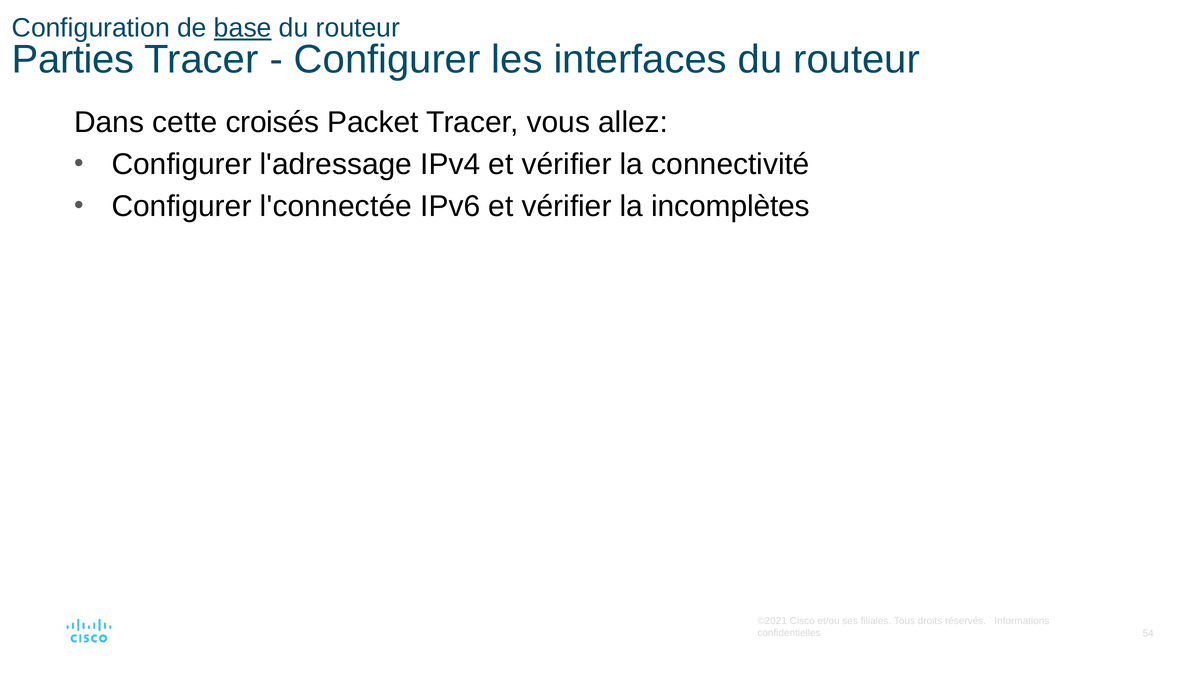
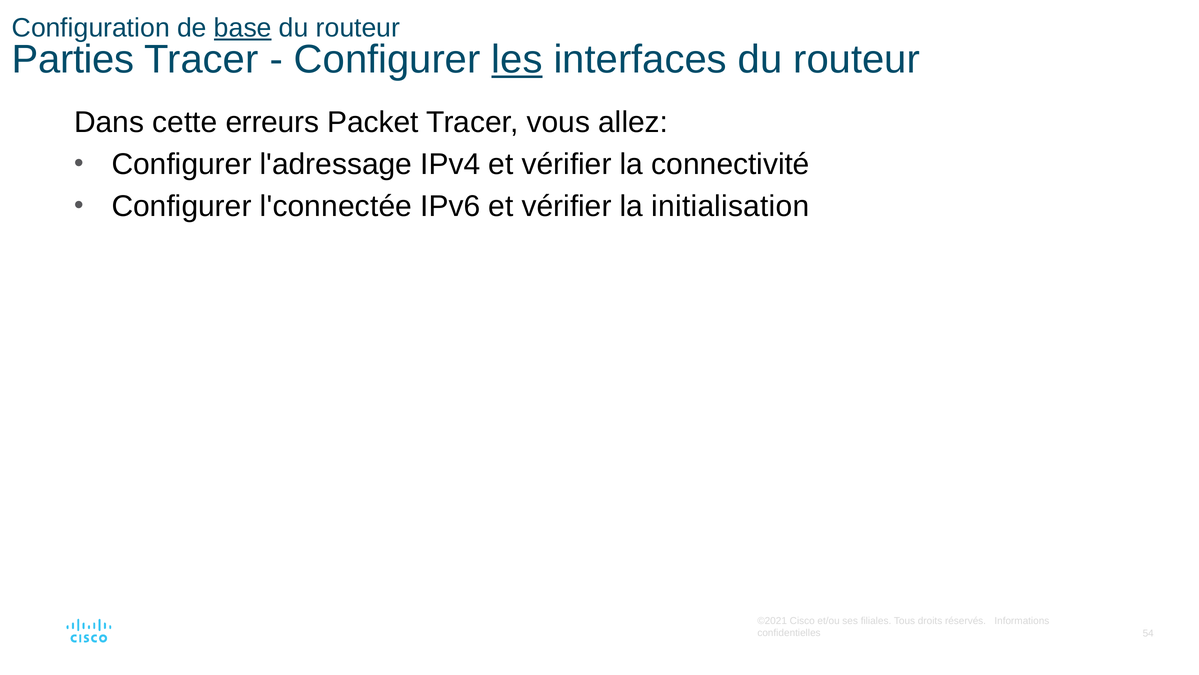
les underline: none -> present (517, 59)
croisés: croisés -> erreurs (272, 122)
incomplètes: incomplètes -> initialisation (730, 206)
